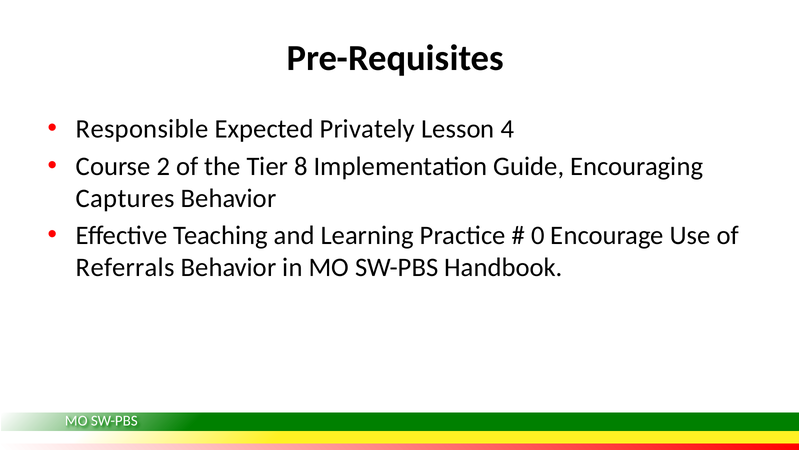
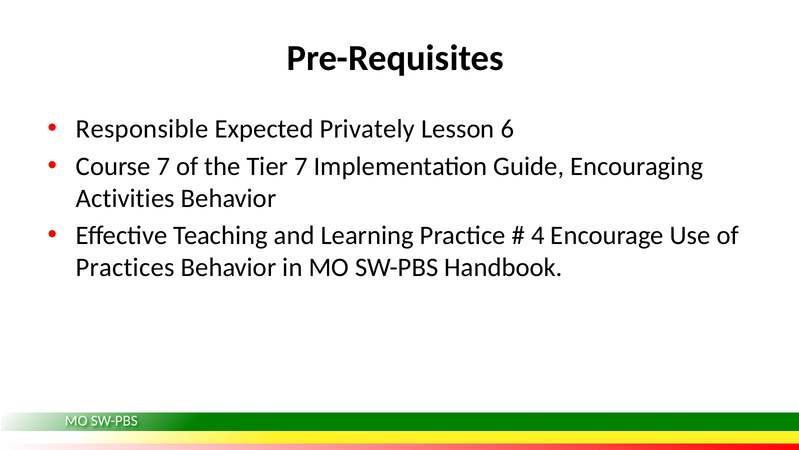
4: 4 -> 6 (507, 129)
Course 2: 2 -> 7 (163, 166)
Tier 8: 8 -> 7 (301, 166)
Captures: Captures -> Activities (125, 198)
0: 0 -> 4 (538, 235)
Referrals: Referrals -> Practices (125, 267)
